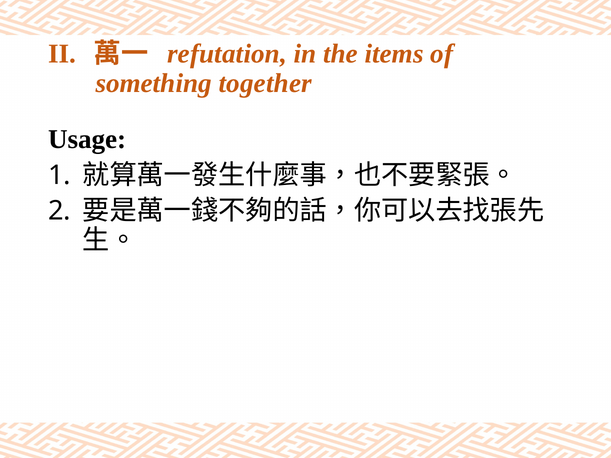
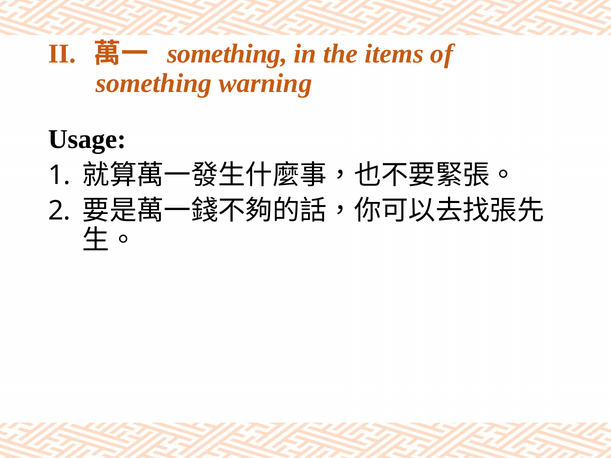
refutation: refutation -> something (227, 54)
together: together -> warning (265, 83)
